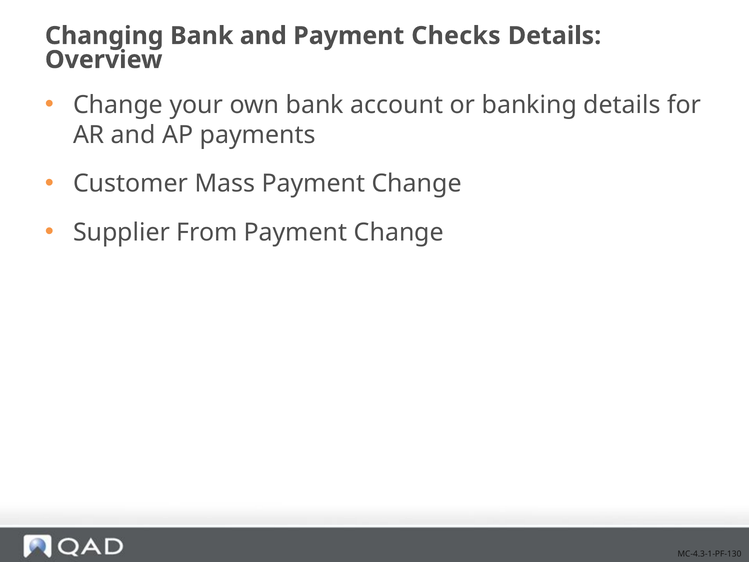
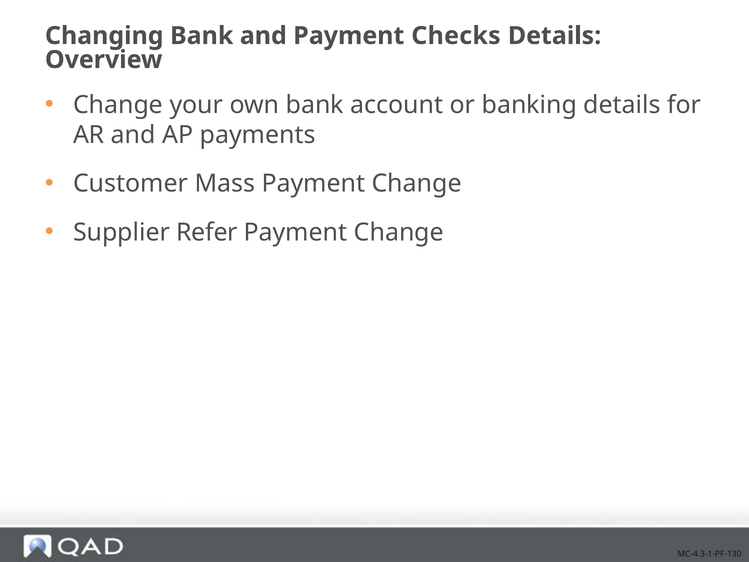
From: From -> Refer (207, 232)
